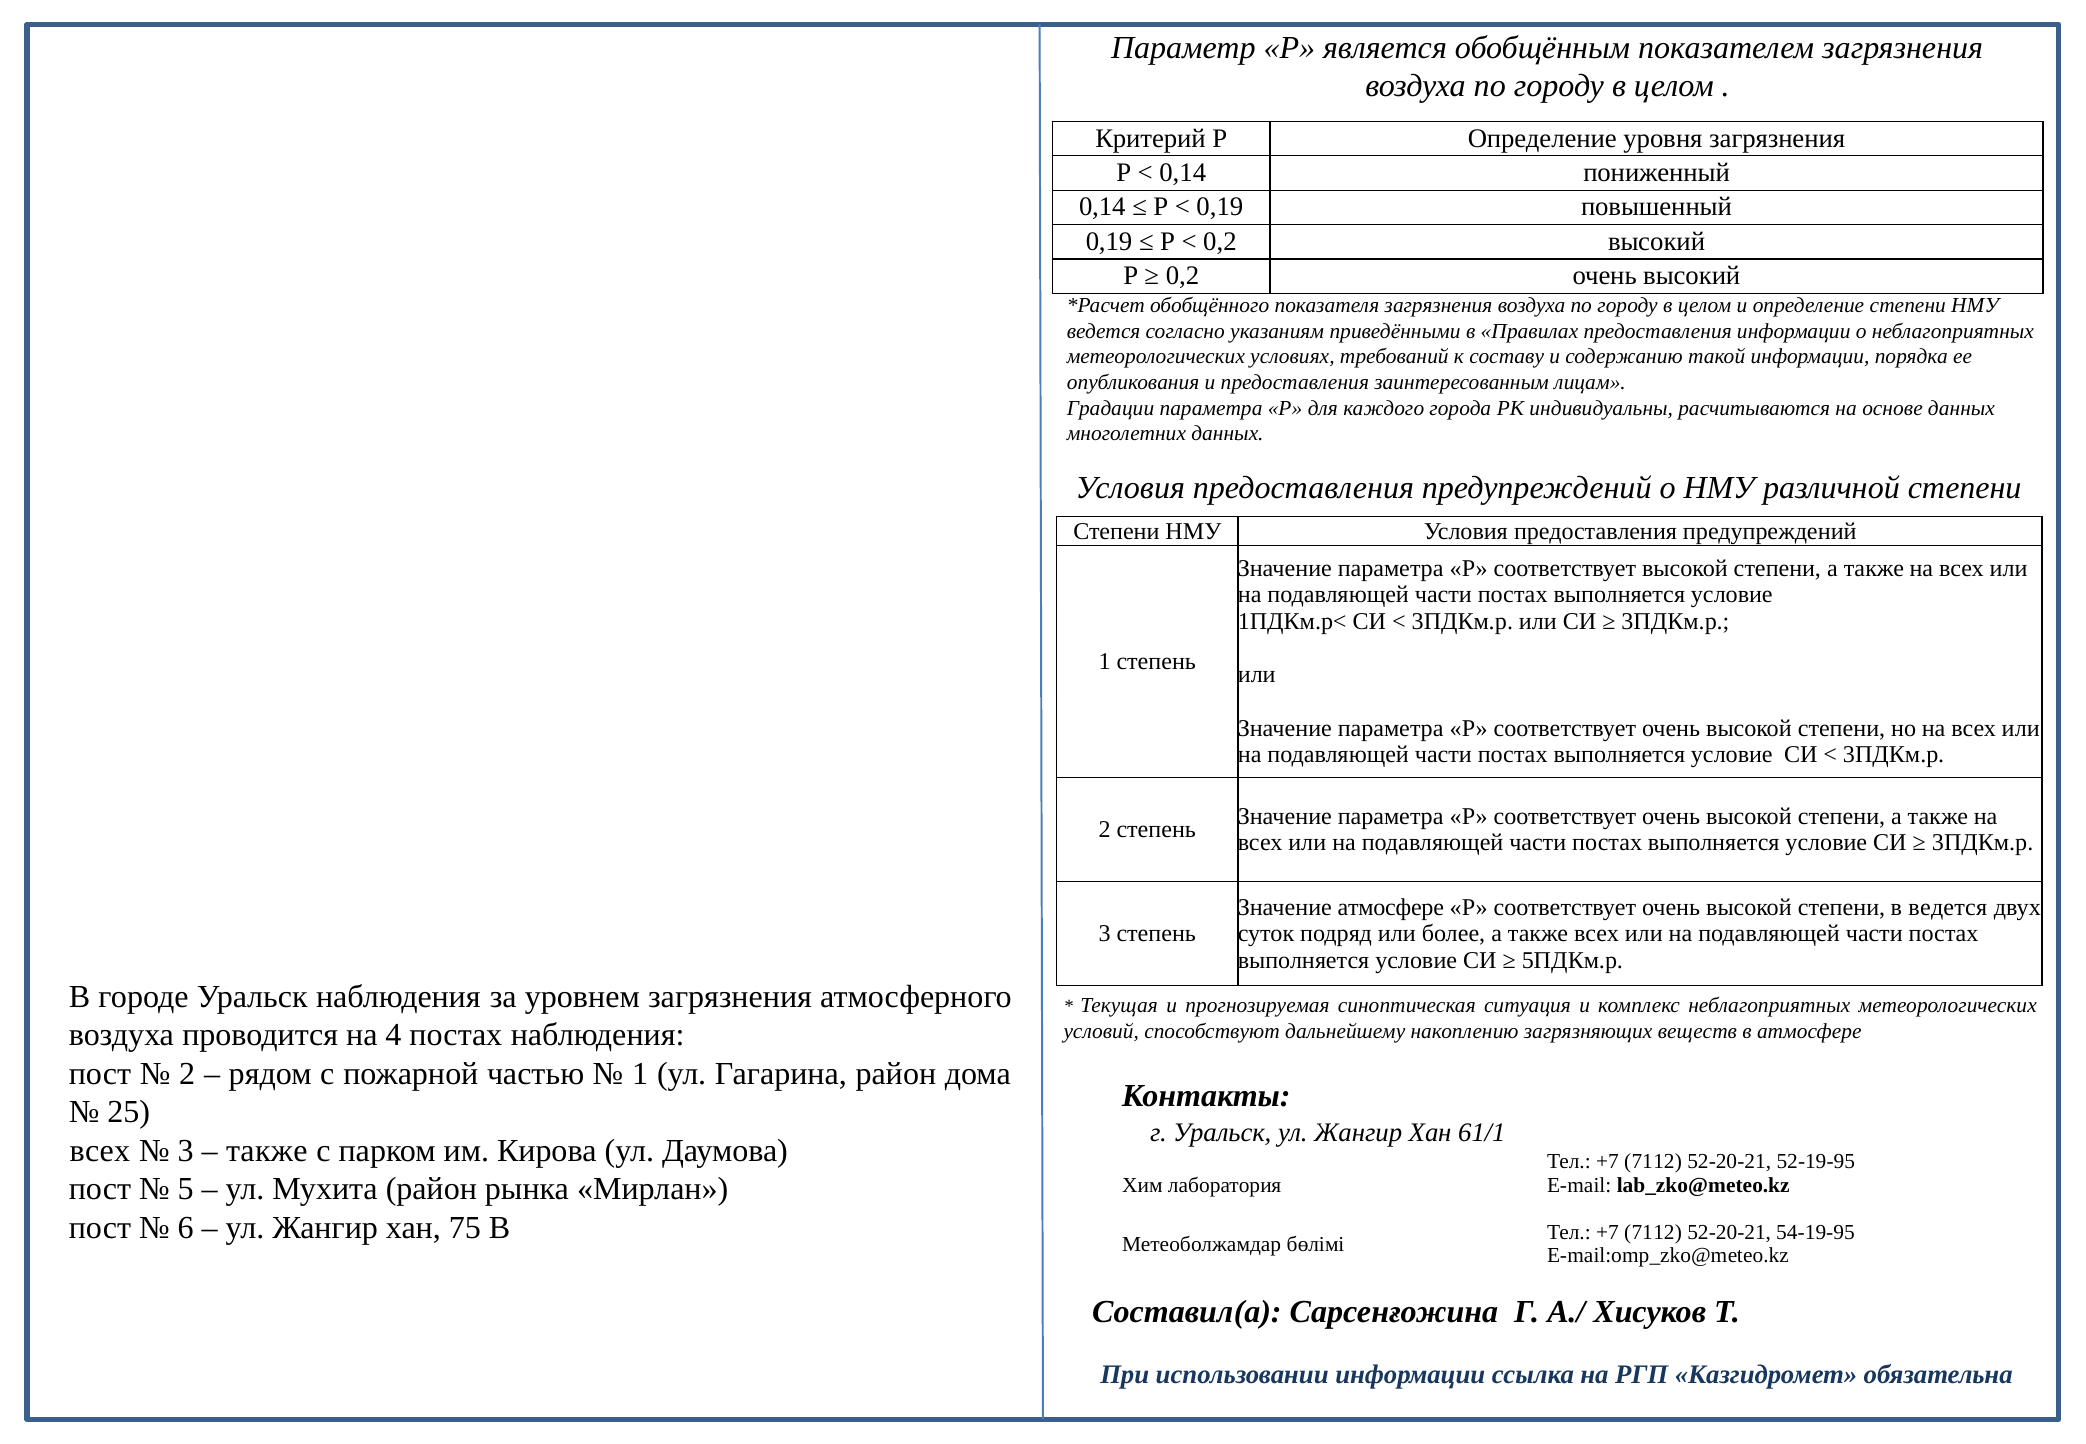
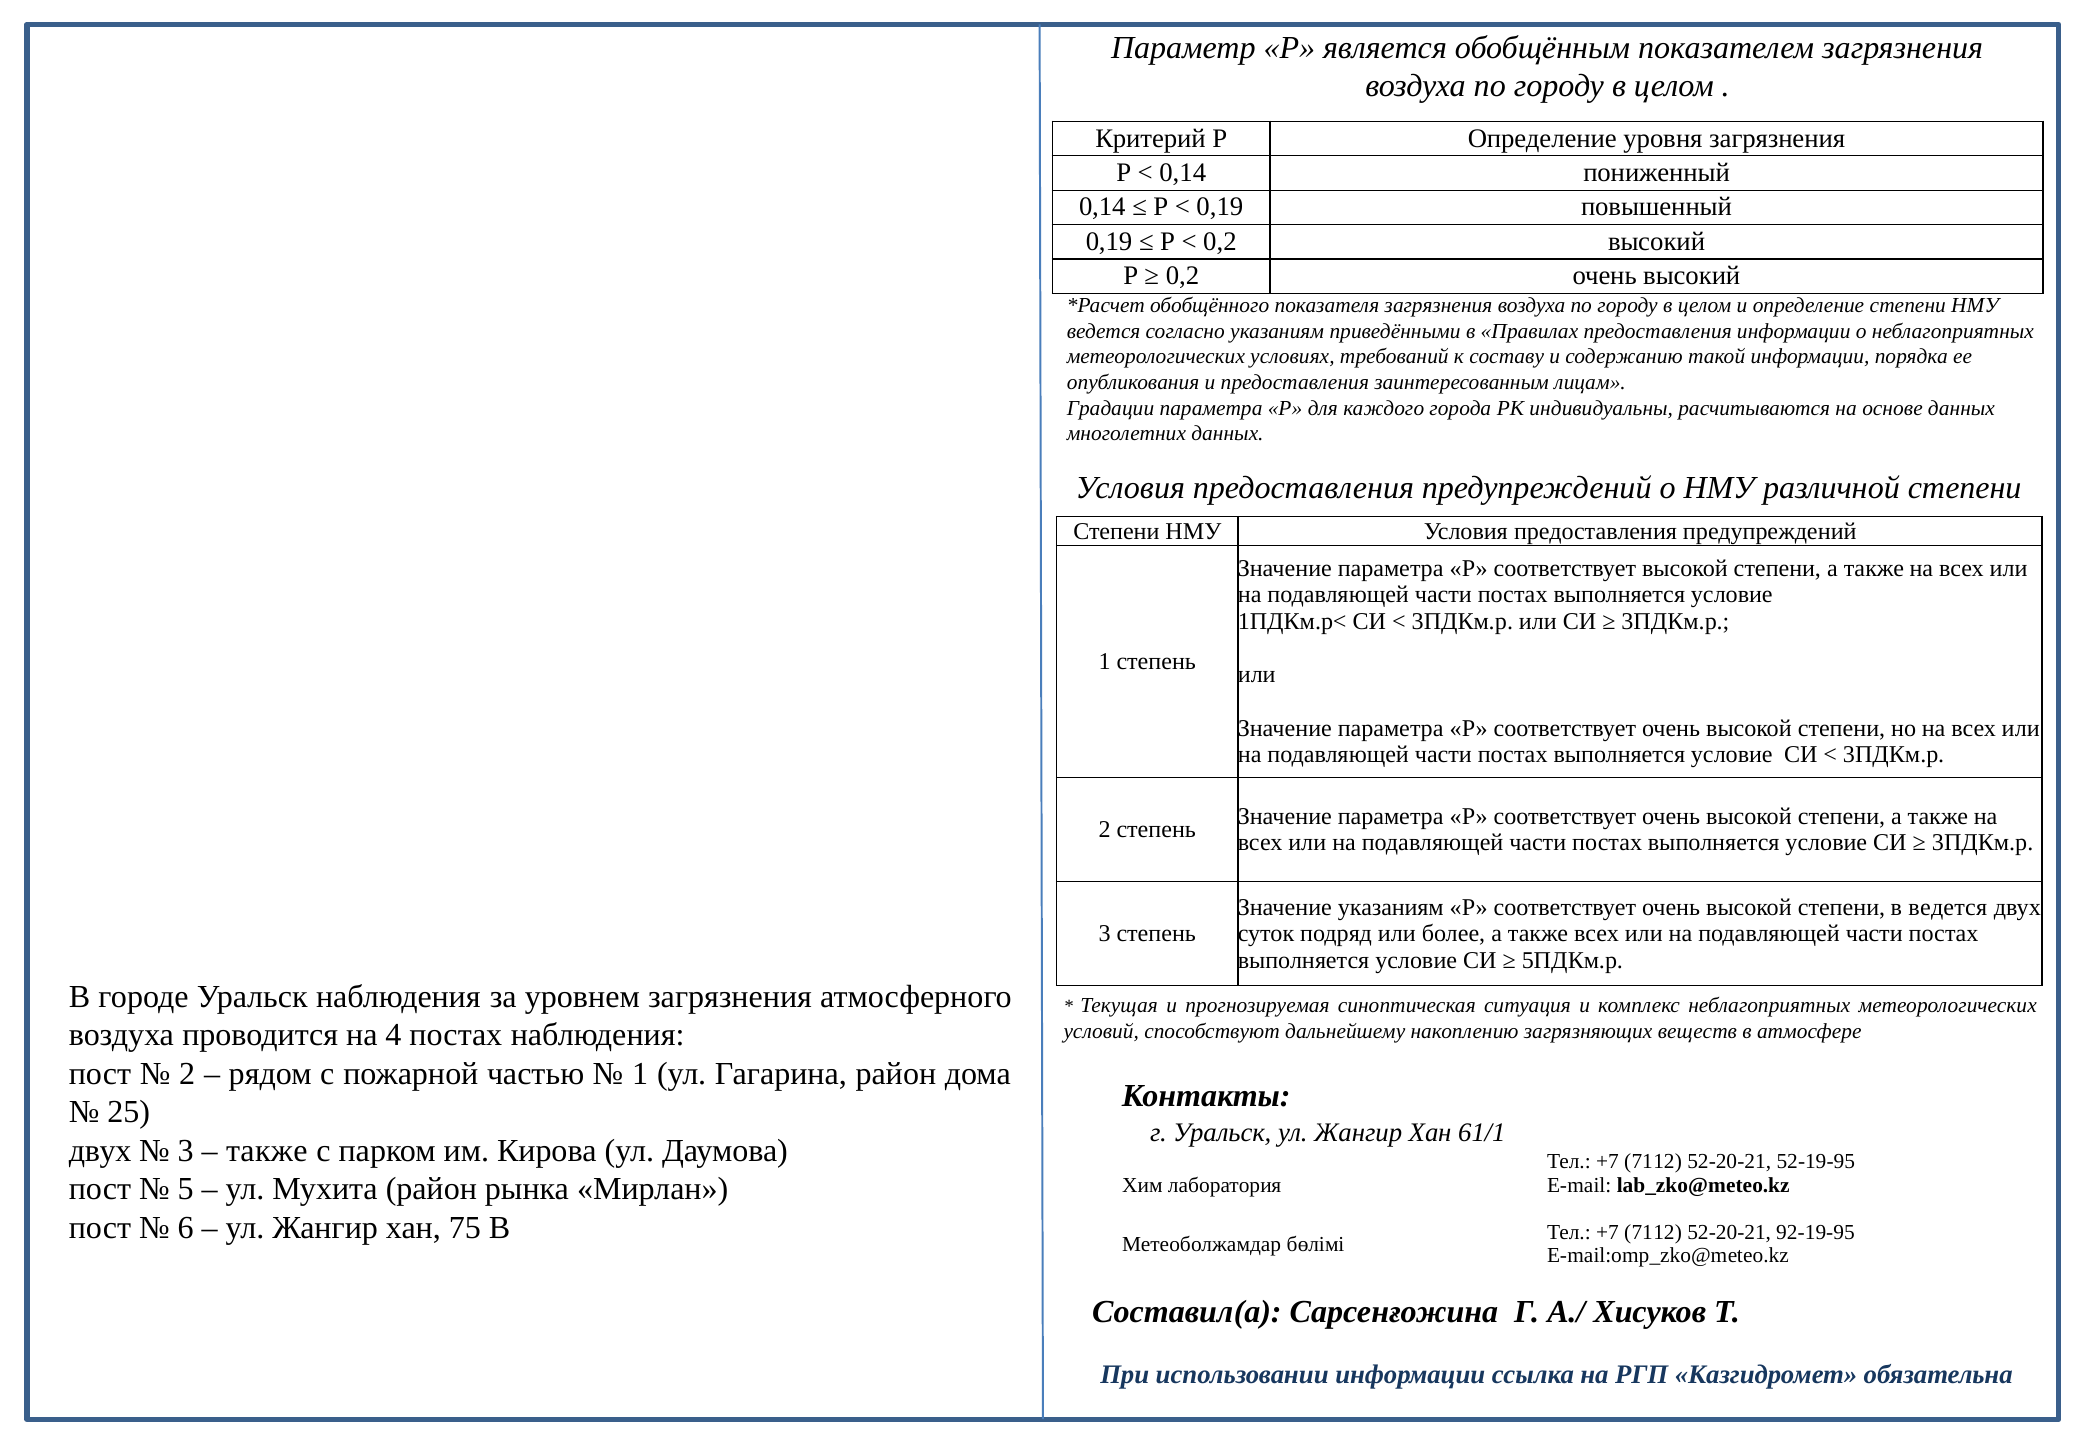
Значение атмосфере: атмосфере -> указаниям (1391, 907)
всех: всех -> двух (100, 1151)
54-19-95: 54-19-95 -> 92-19-95 (1815, 1232)
